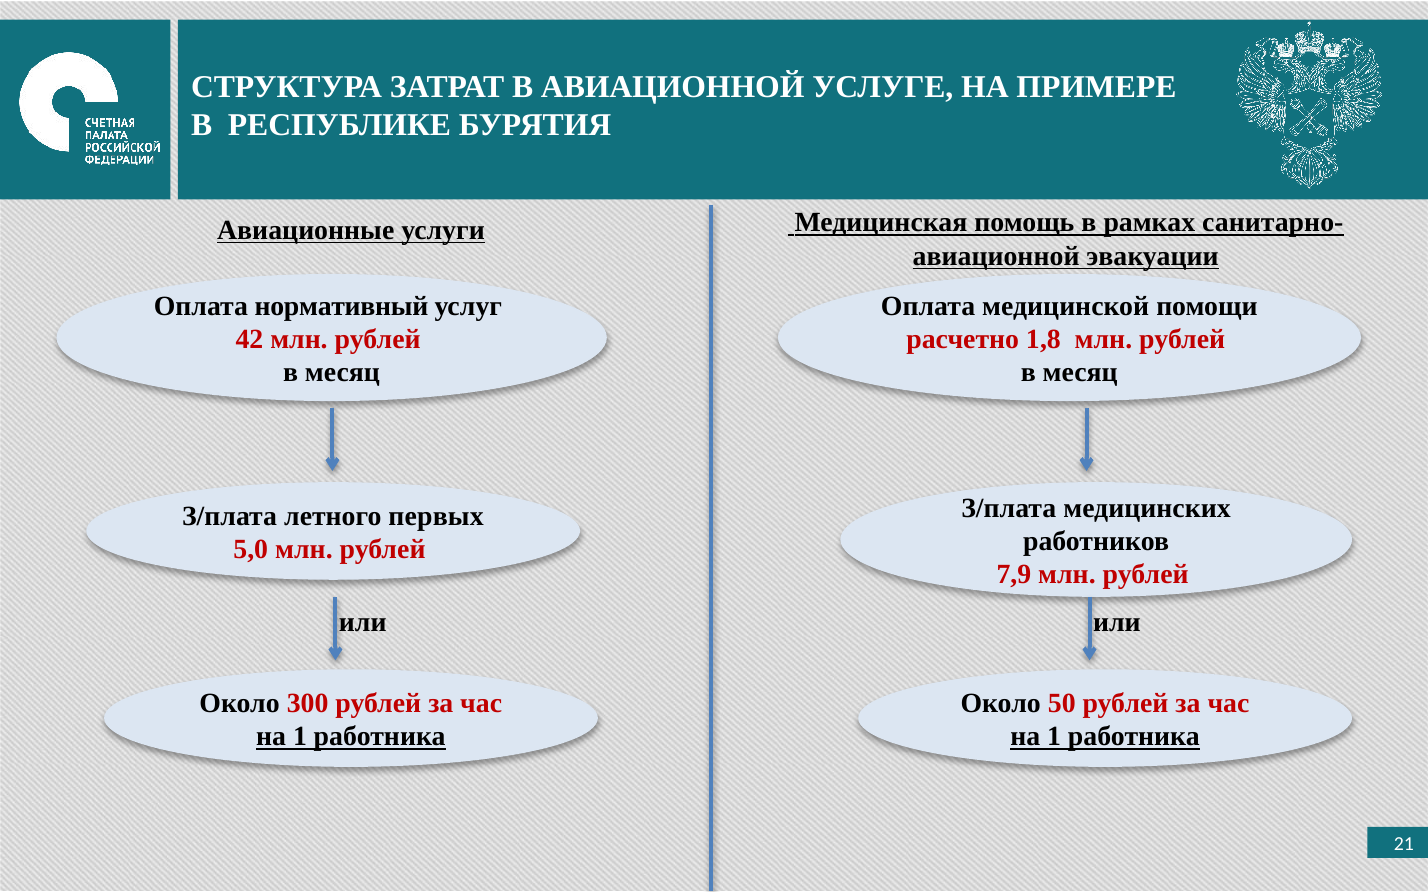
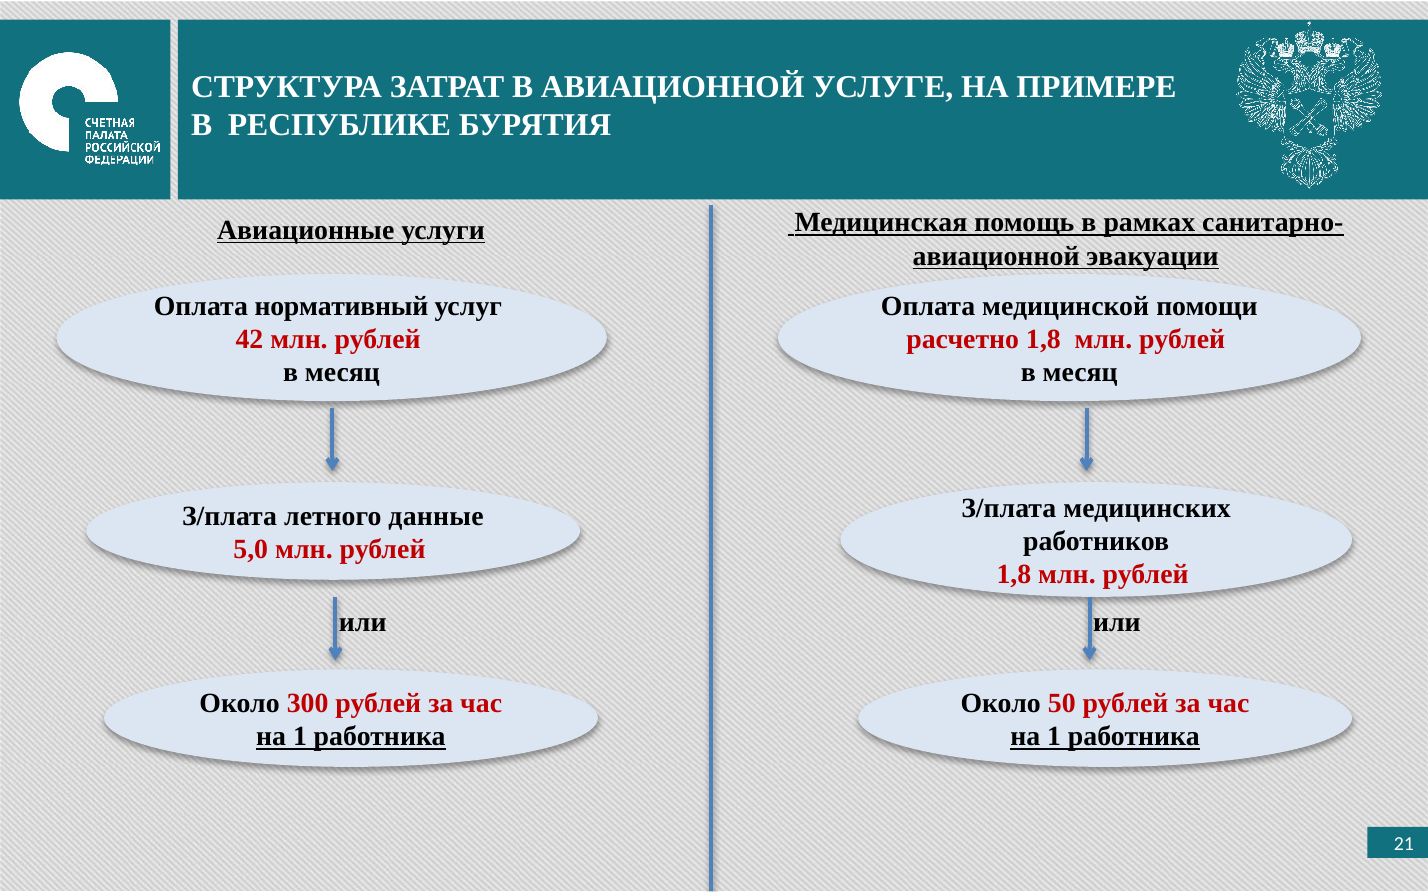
первых: первых -> данные (436, 516)
7,9: 7,9 -> 1,8 (1014, 575)
